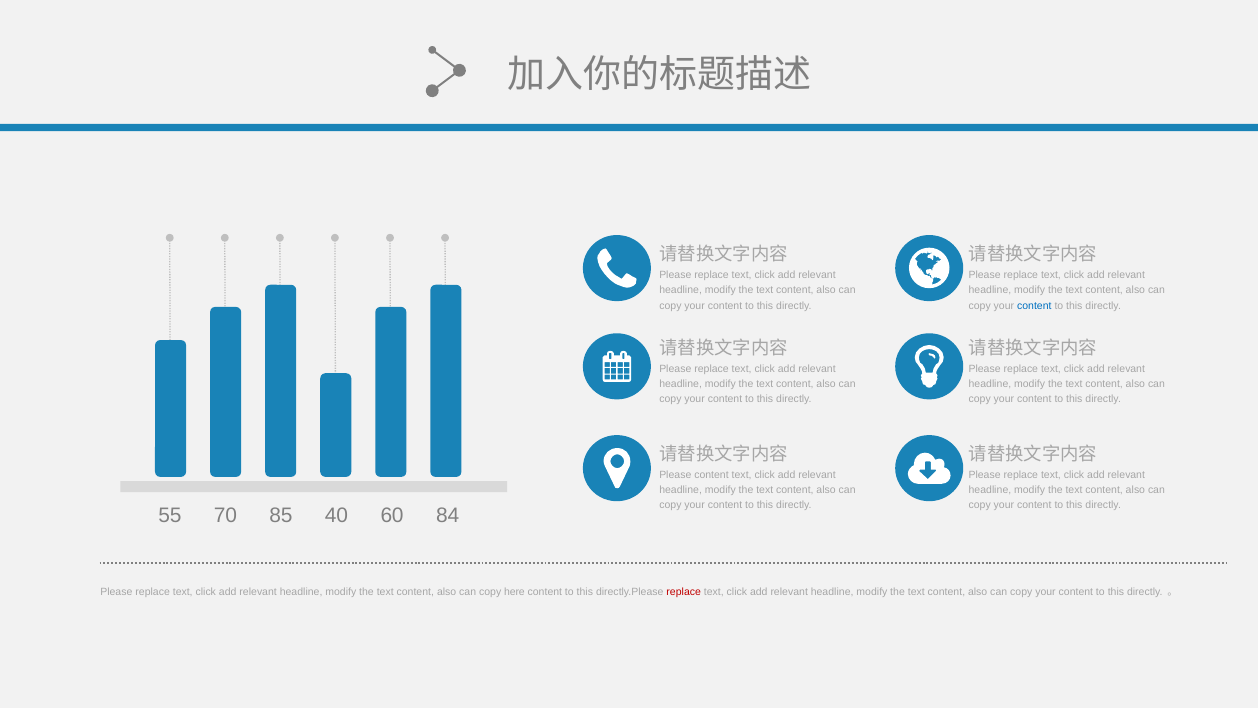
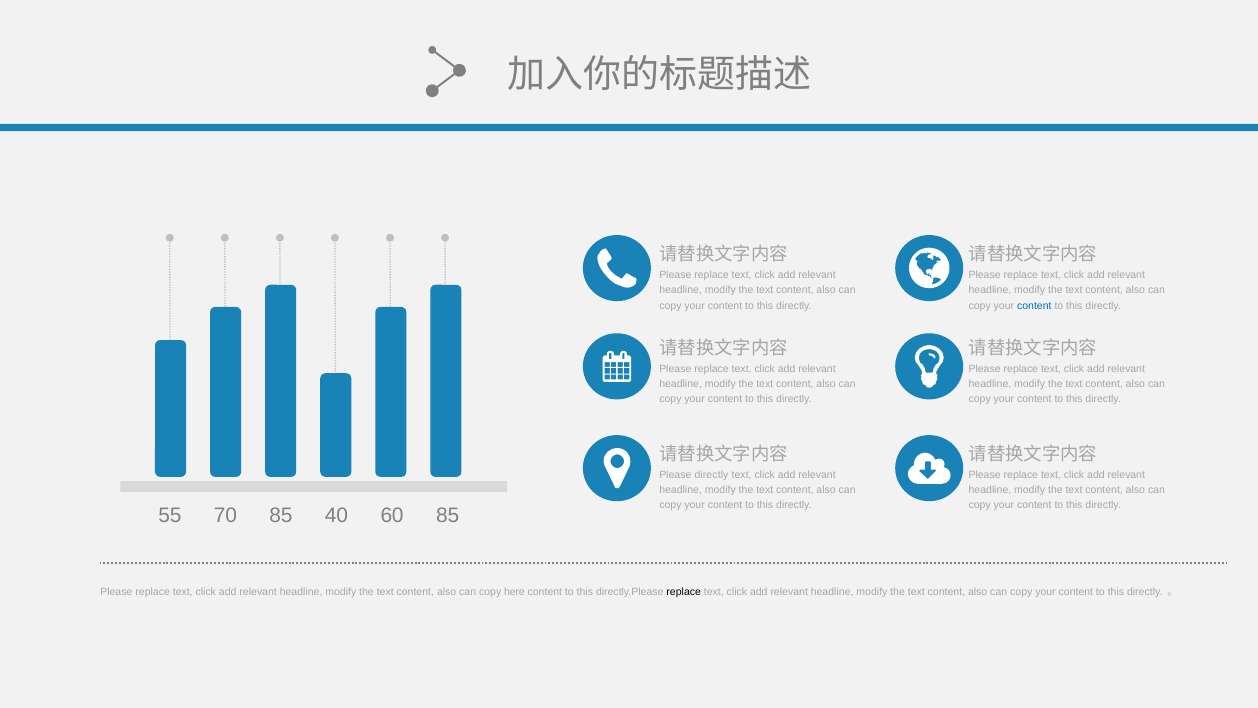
Please content: content -> directly (711, 475)
60 84: 84 -> 85 (448, 515)
replace colour: red -> black (684, 592)
